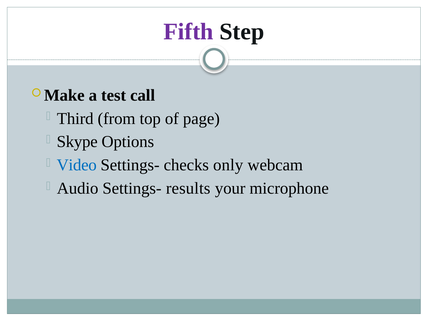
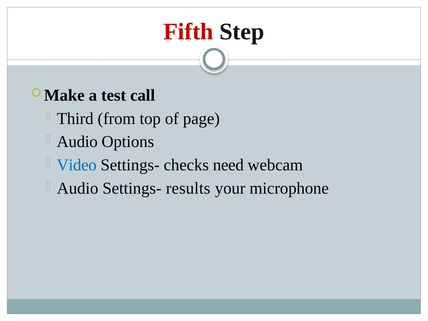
Fifth colour: purple -> red (188, 31)
Skype: Skype -> Audio (77, 142)
only: only -> need (228, 165)
